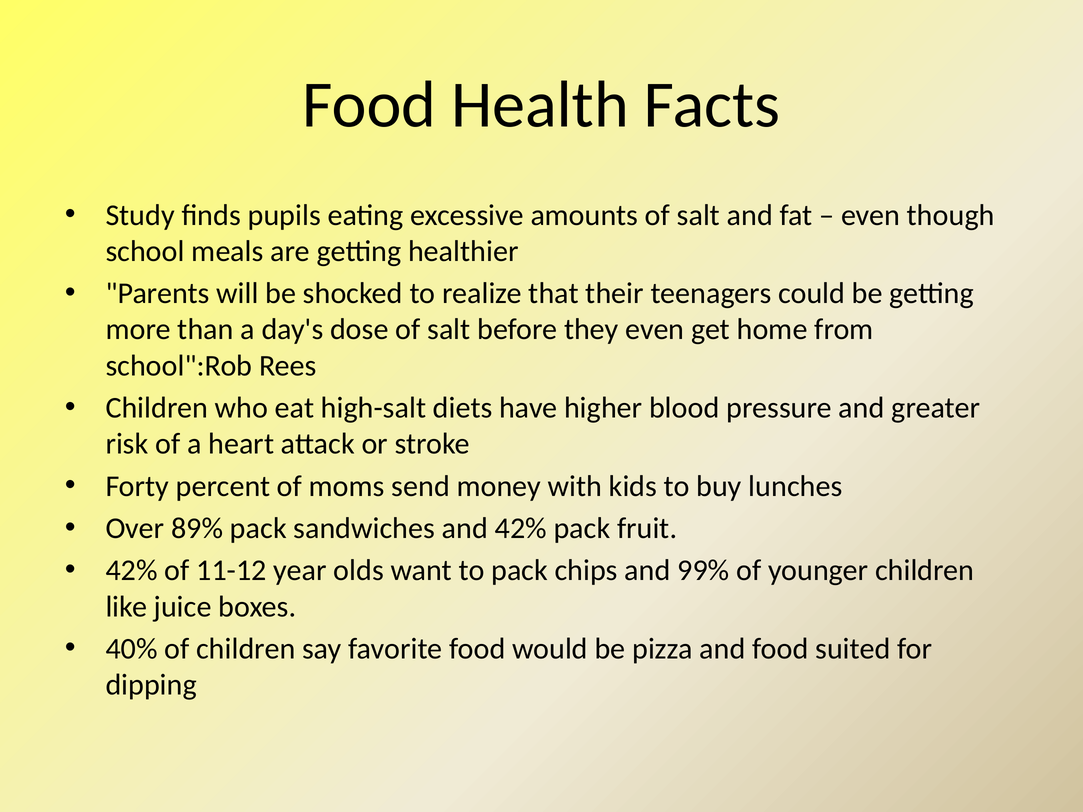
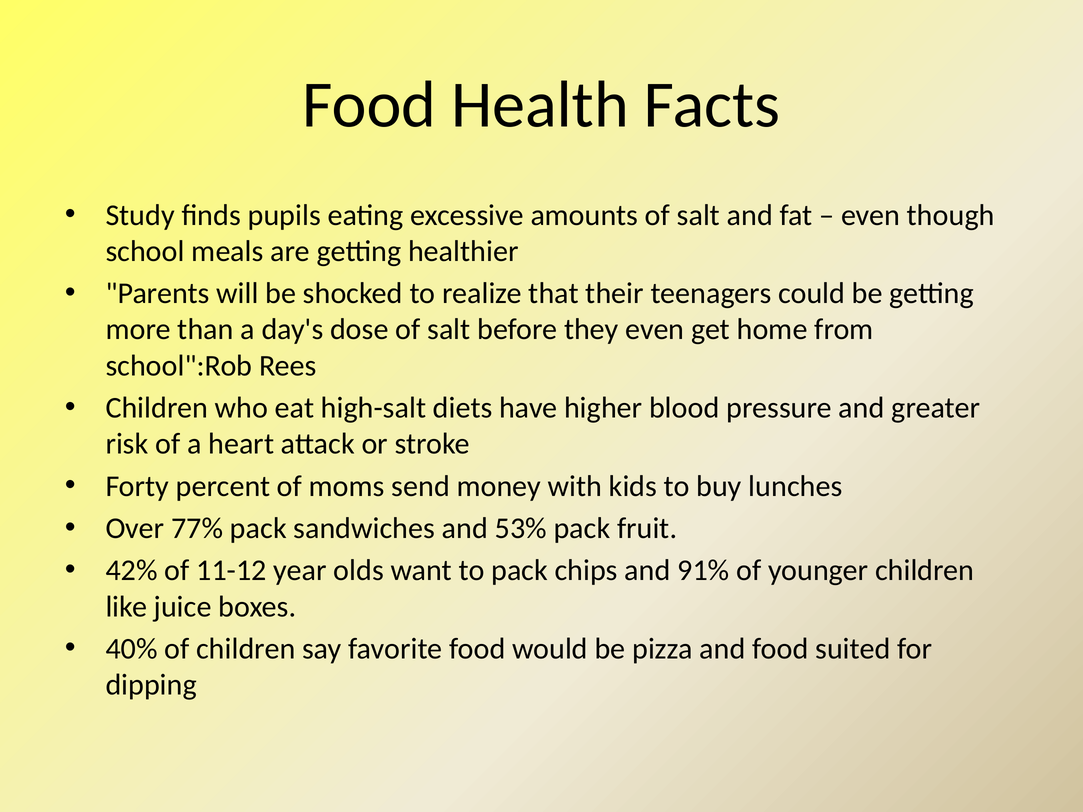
89%: 89% -> 77% (197, 528)
and 42%: 42% -> 53% (521, 528)
99%: 99% -> 91% (703, 571)
